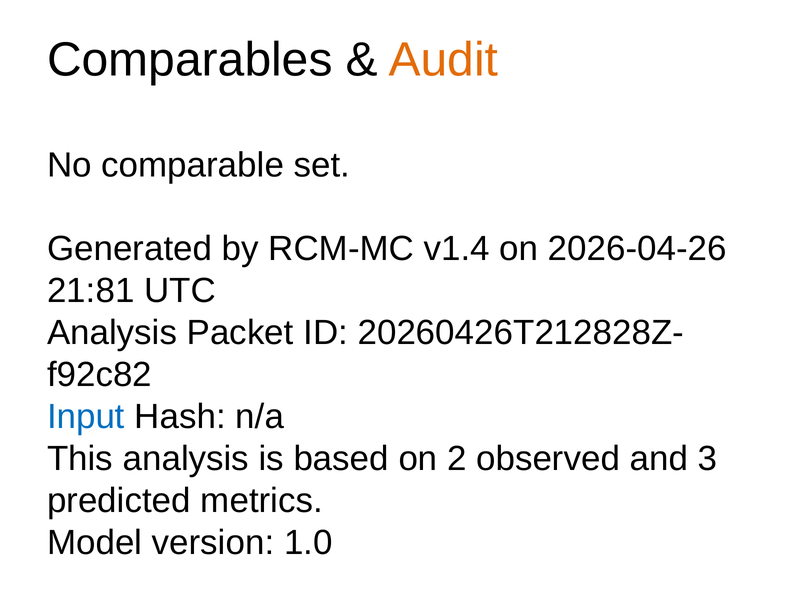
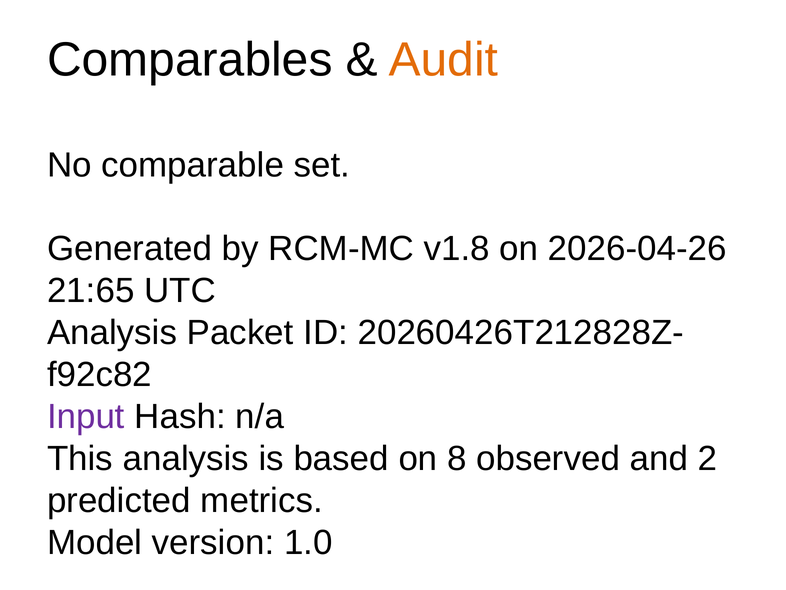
v1.4: v1.4 -> v1.8 (457, 249)
21:81: 21:81 -> 21:65 (91, 291)
Input colour: blue -> purple (86, 416)
2: 2 -> 8 (457, 458)
3: 3 -> 2 (707, 458)
